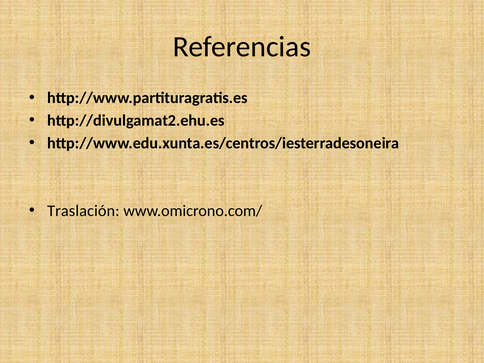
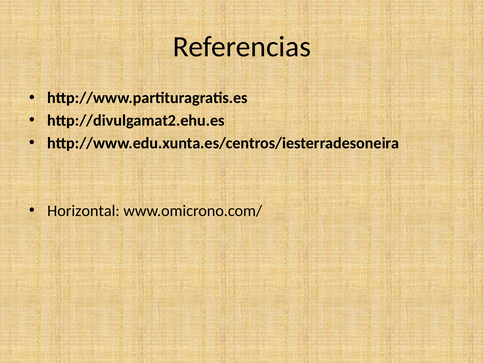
Traslación: Traslación -> Horizontal (83, 211)
